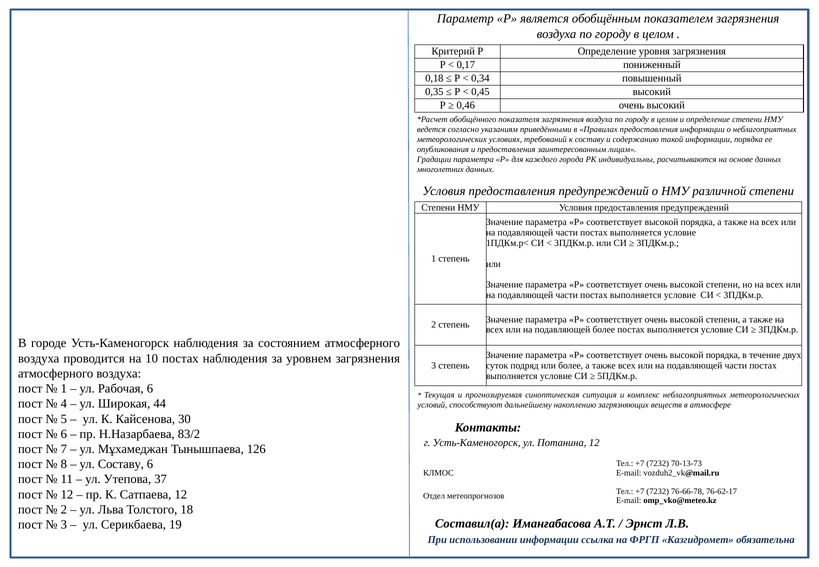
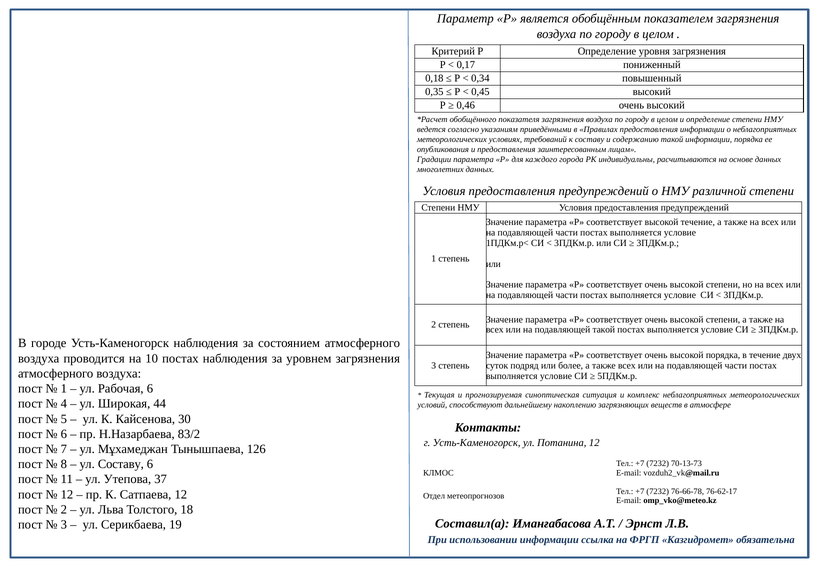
соответствует высокой порядка: порядка -> течение (698, 222)
подавляющей более: более -> такой (604, 330)
